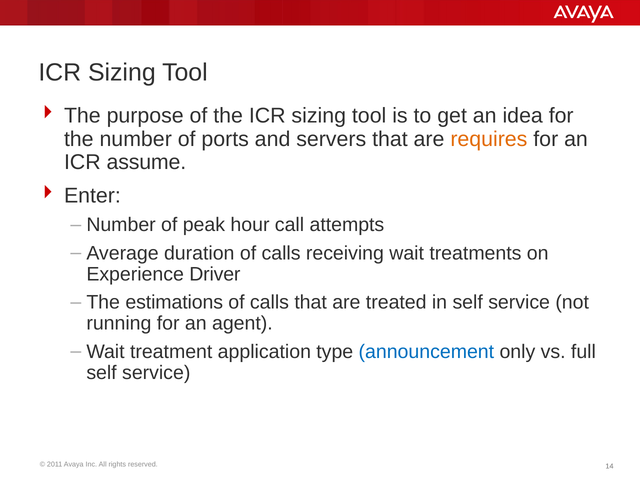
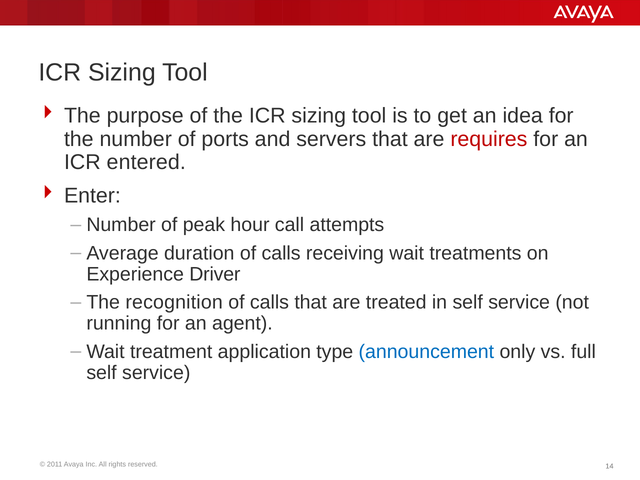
requires colour: orange -> red (489, 139)
assume: assume -> entered (146, 162)
estimations: estimations -> recognition (174, 302)
